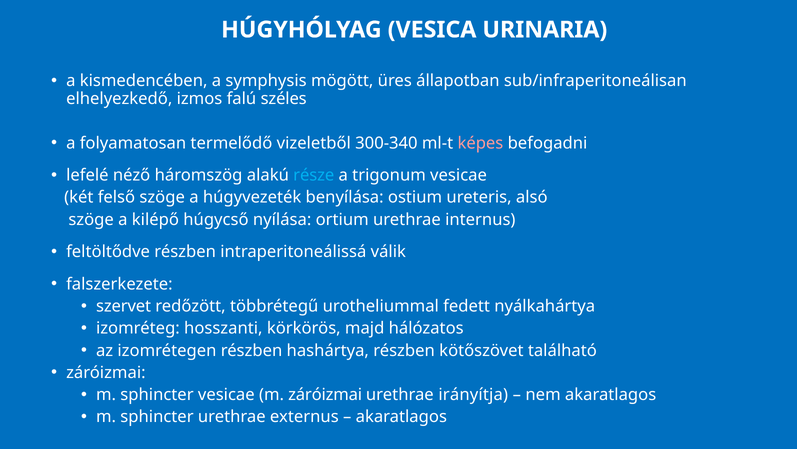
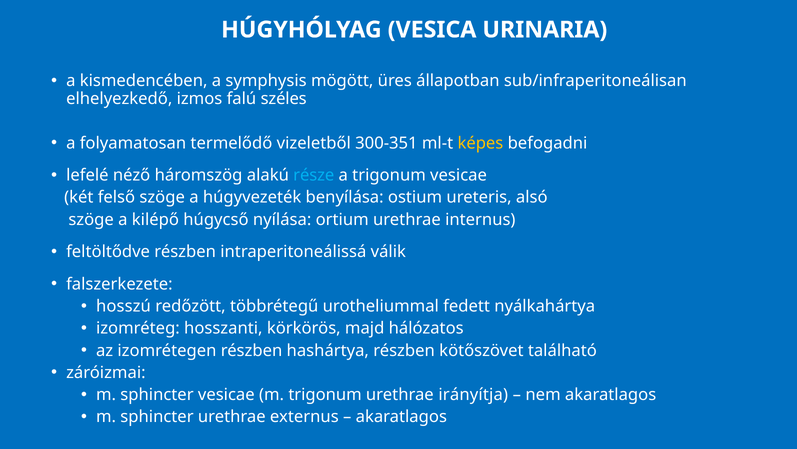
300-340: 300-340 -> 300-351 (386, 143)
képes colour: pink -> yellow (480, 143)
szervet: szervet -> hosszú (123, 306)
m záróizmai: záróizmai -> trigonum (325, 394)
